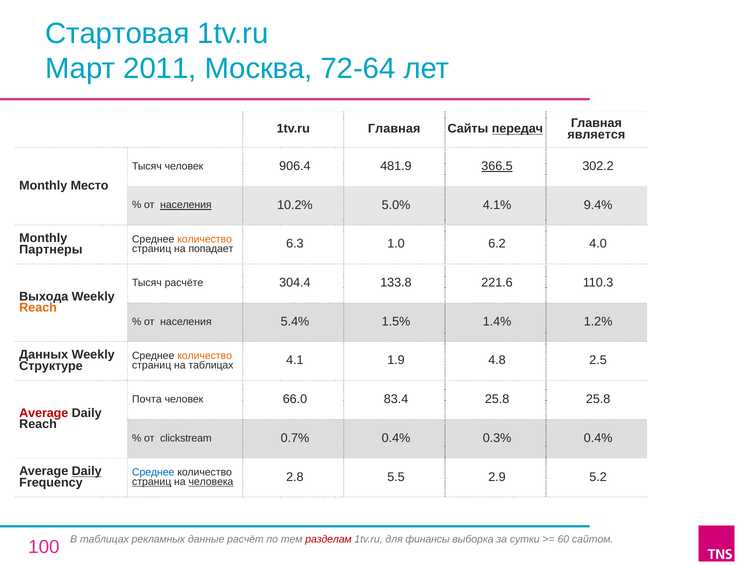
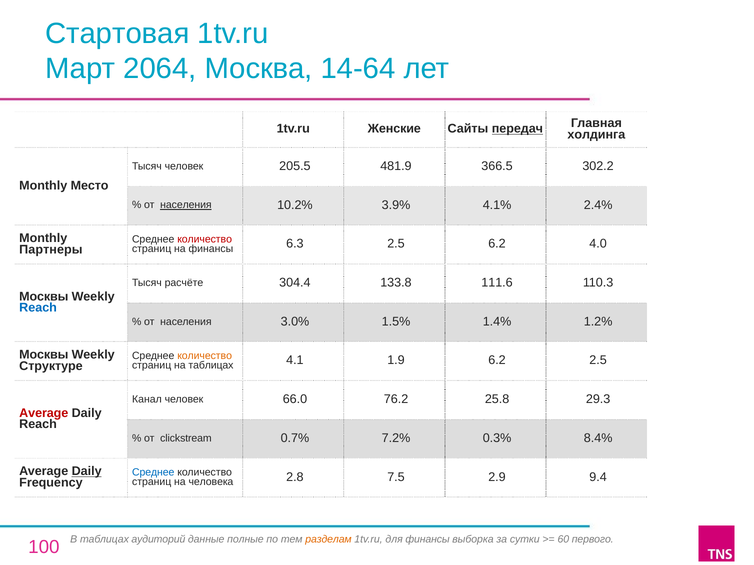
2011: 2011 -> 2064 (160, 69)
72-64: 72-64 -> 14-64 (358, 69)
1tv.ru Главная: Главная -> Женские (394, 129)
является: является -> холдинга (596, 135)
906.4: 906.4 -> 205.5 (295, 166)
366.5 underline: present -> none (497, 166)
5.0%: 5.0% -> 3.9% (396, 205)
9.4%: 9.4% -> 2.4% (598, 205)
количество colour: orange -> red (205, 239)
на попадает: попадает -> финансы (211, 249)
6.3 1.0: 1.0 -> 2.5 (396, 244)
221.6: 221.6 -> 111.6 (497, 283)
Выхода: Выхода -> Москвы (44, 297)
Reach colour: orange -> blue (38, 308)
5.4%: 5.4% -> 3.0% (295, 322)
Данных: Данных -> Москвы (44, 355)
1.9 4.8: 4.8 -> 6.2 (497, 361)
Почта: Почта -> Канал (147, 400)
83.4: 83.4 -> 76.2 (396, 400)
25.8 25.8: 25.8 -> 29.3 (598, 400)
0.7% 0.4%: 0.4% -> 7.2% (396, 438)
0.3% 0.4%: 0.4% -> 8.4% (598, 438)
страниц underline: present -> none (152, 482)
человека underline: present -> none (211, 482)
5.5: 5.5 -> 7.5 (396, 477)
5.2: 5.2 -> 9.4 (598, 477)
рекламных: рекламных -> аудиторий (158, 540)
расчёт: расчёт -> полные (245, 540)
разделам colour: red -> orange (328, 540)
сайтом: сайтом -> первого (593, 540)
